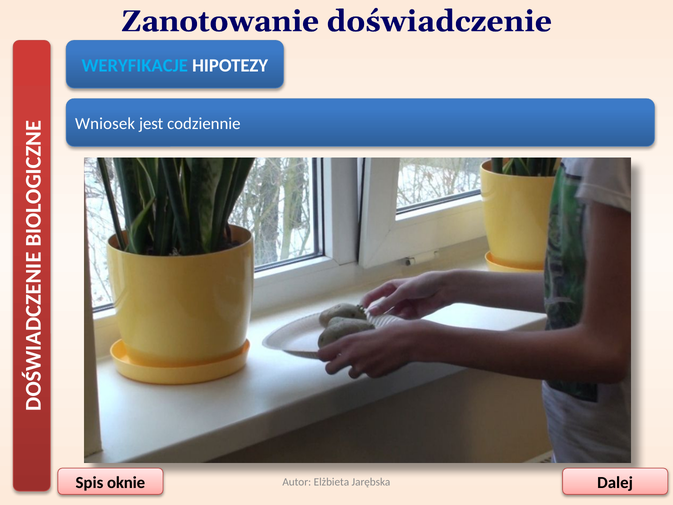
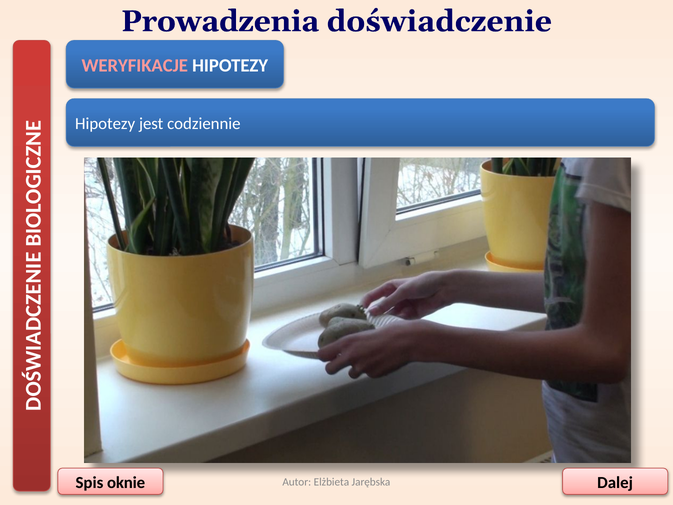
Zanotowanie: Zanotowanie -> Prowadzenia (220, 21)
WERYFIKACJE colour: light blue -> pink (135, 65)
Wniosek: Wniosek -> Hipotezy (105, 124)
